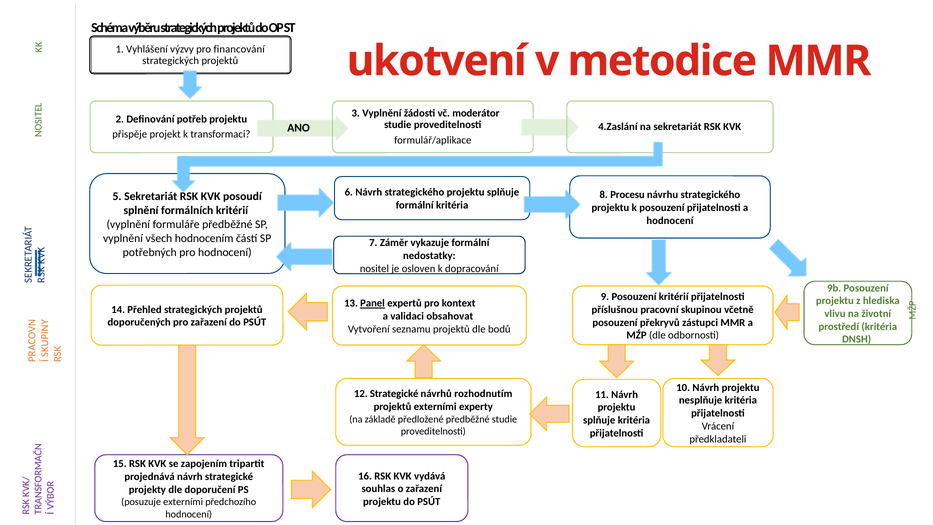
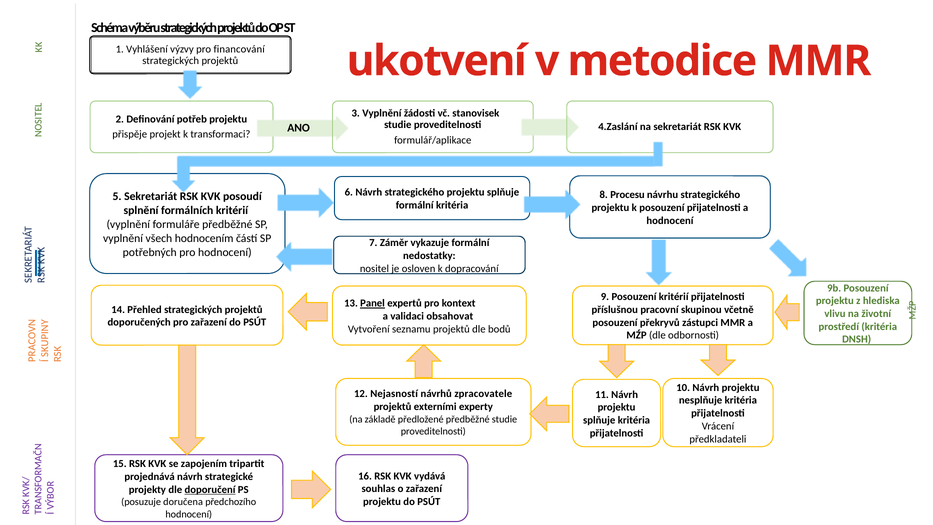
moderátor: moderátor -> stanovisek (476, 113)
12 Strategické: Strategické -> Nejasností (394, 394)
rozhodnutím: rozhodnutím -> zpracovatele (483, 394)
doporučení underline: none -> present (210, 489)
posuzuje externími: externími -> doručena (183, 502)
